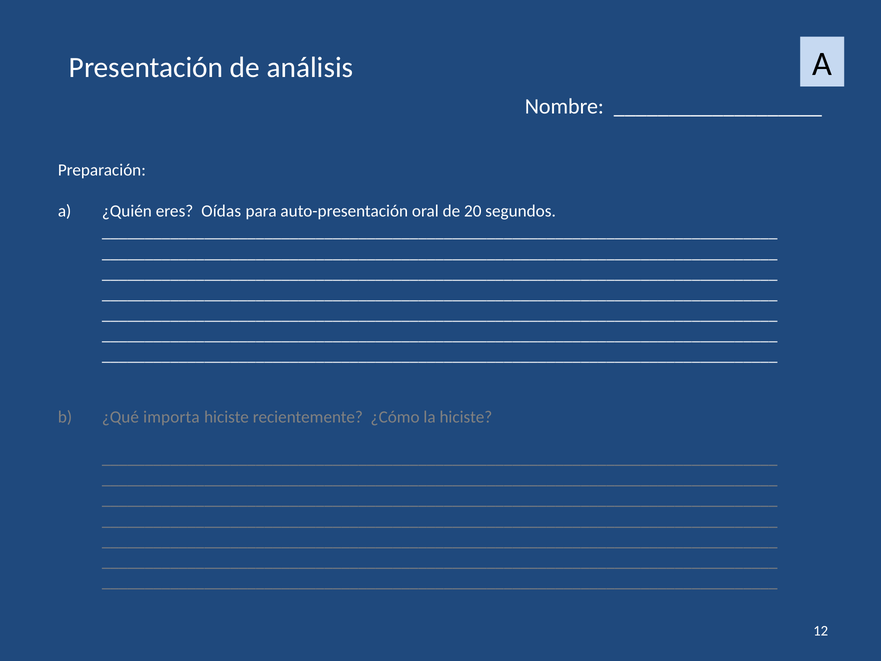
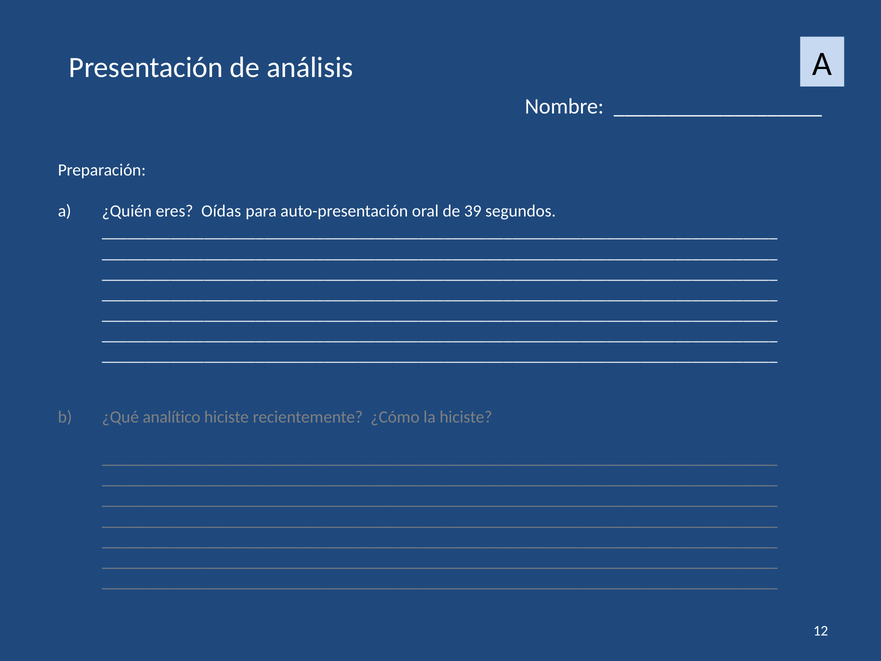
20: 20 -> 39 (473, 211)
importa: importa -> analítico (172, 417)
